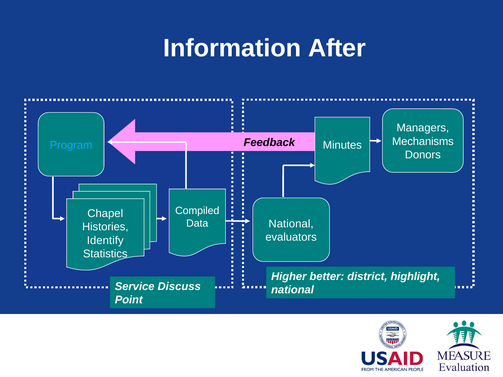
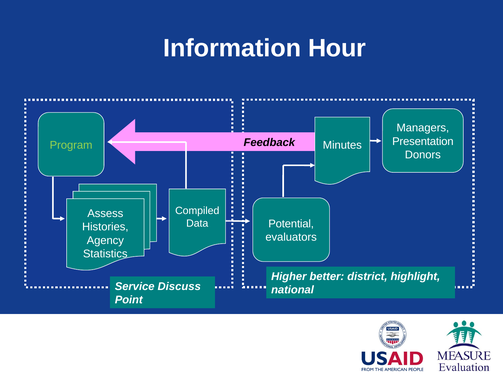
After: After -> Hour (337, 48)
Mechanisms: Mechanisms -> Presentation (423, 141)
Program colour: light blue -> light green (71, 145)
Chapel: Chapel -> Assess (105, 214)
National: National -> Potential (291, 224)
Identify: Identify -> Agency (105, 241)
